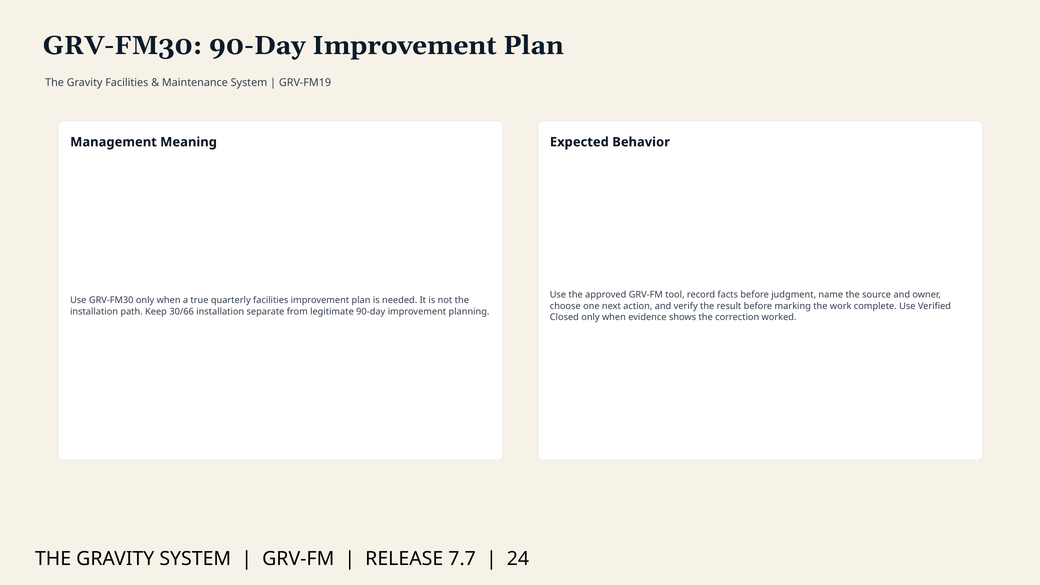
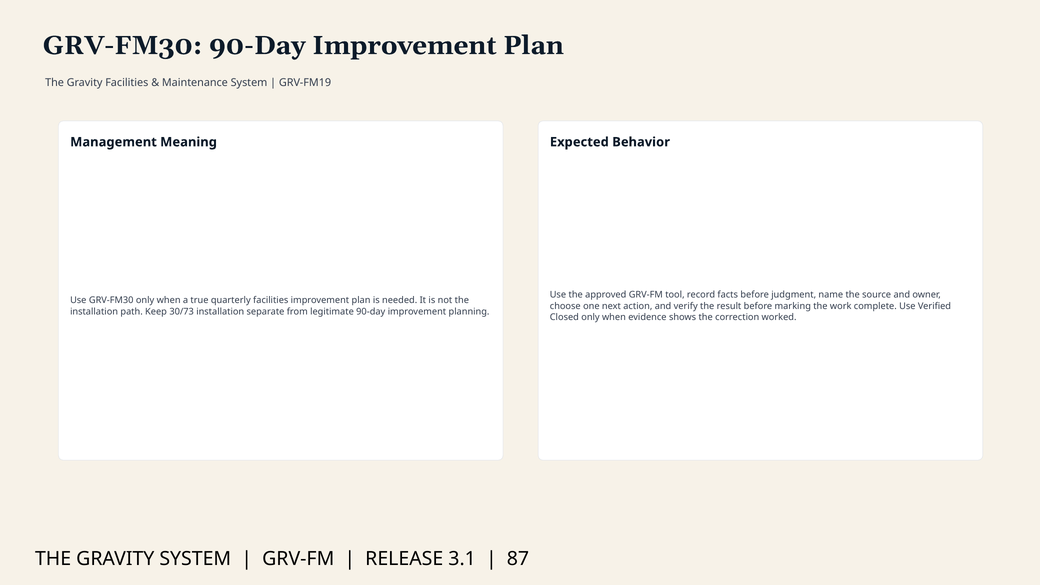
30/66: 30/66 -> 30/73 (182, 312)
7.7: 7.7 -> 3.1 (462, 559)
24: 24 -> 87 (518, 559)
